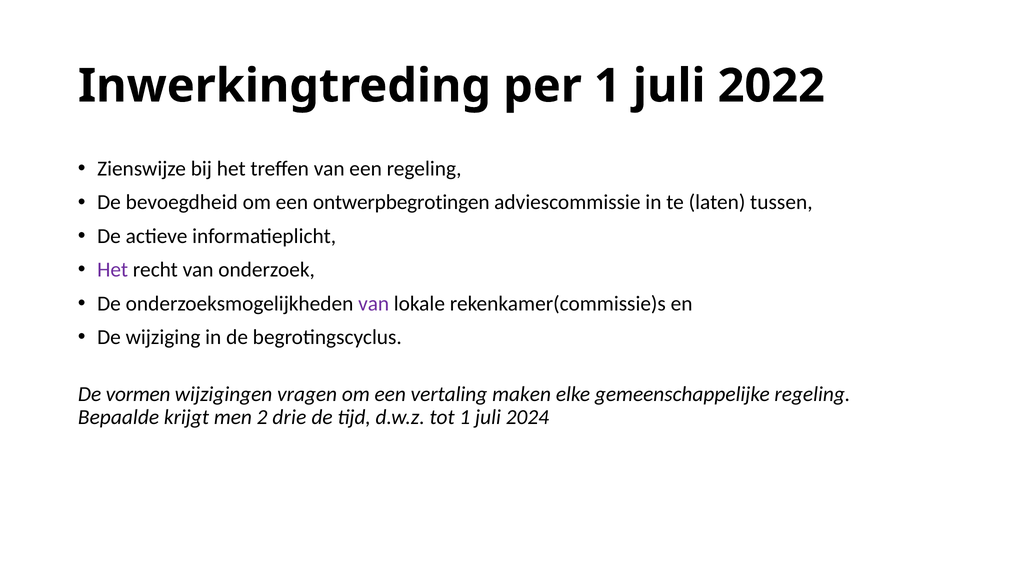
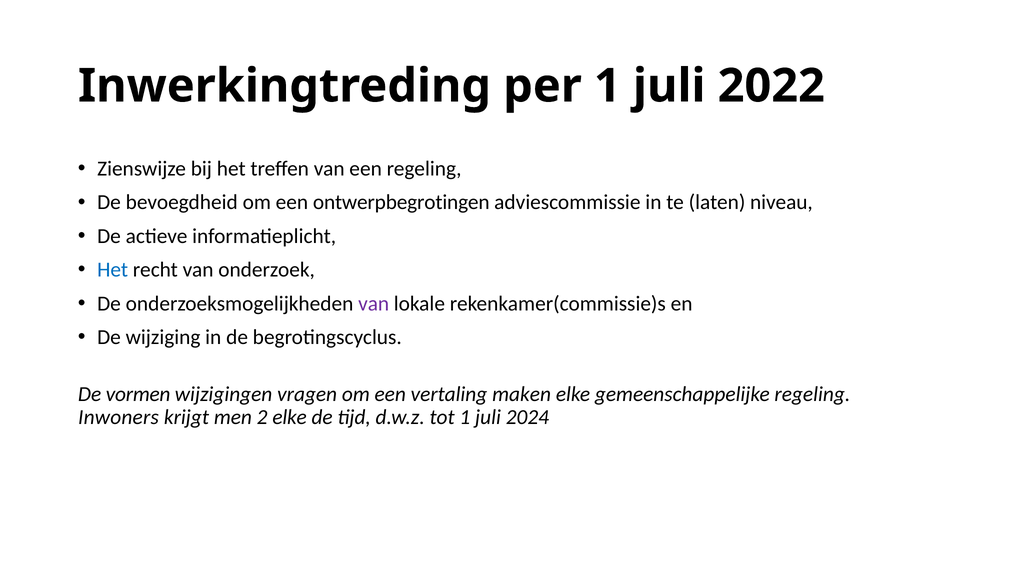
tussen: tussen -> niveau (781, 202)
Het colour: purple -> blue (113, 270)
Bepaalde: Bepaalde -> Inwoners (118, 417)
2 drie: drie -> elke (290, 417)
